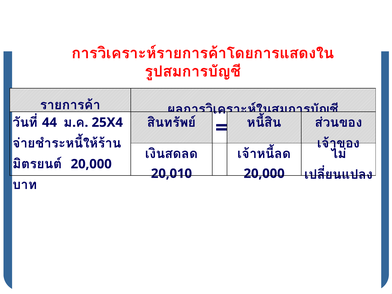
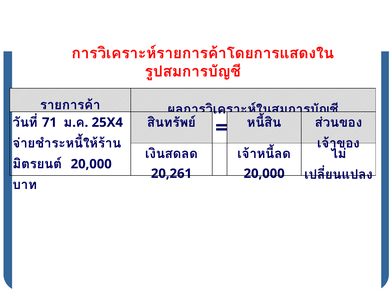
44: 44 -> 71 (49, 122)
20,010: 20,010 -> 20,261 (171, 174)
